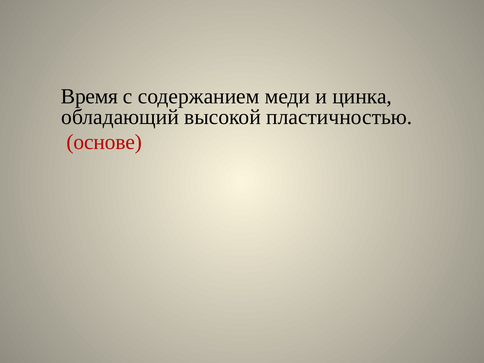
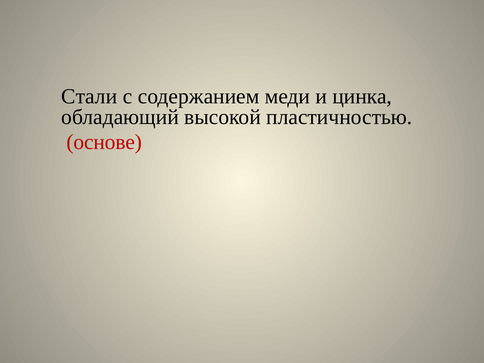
Время: Время -> Стали (89, 97)
